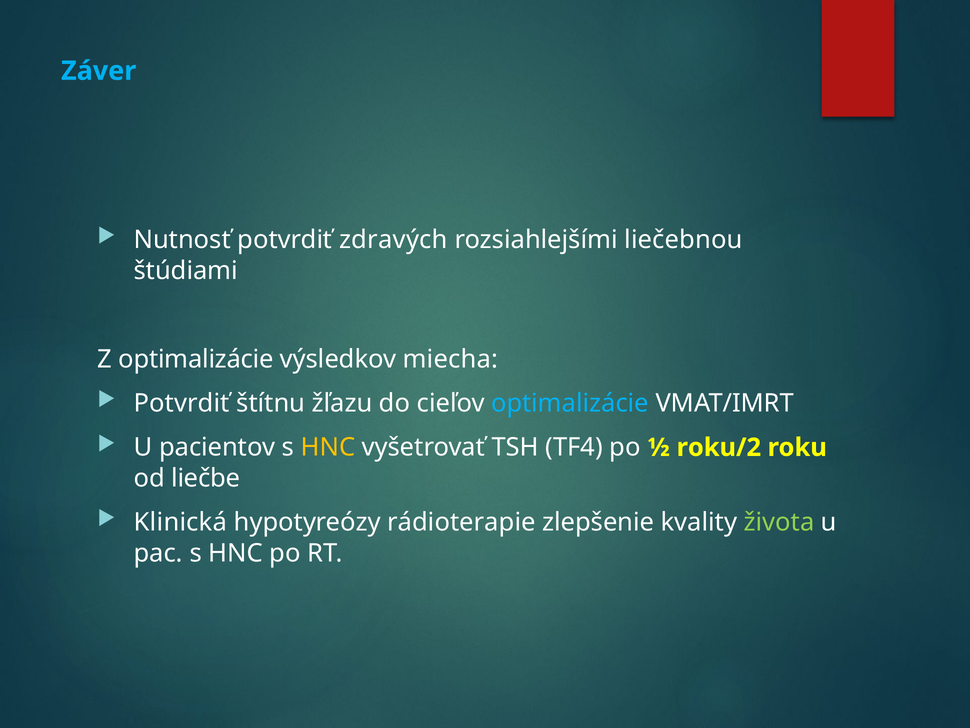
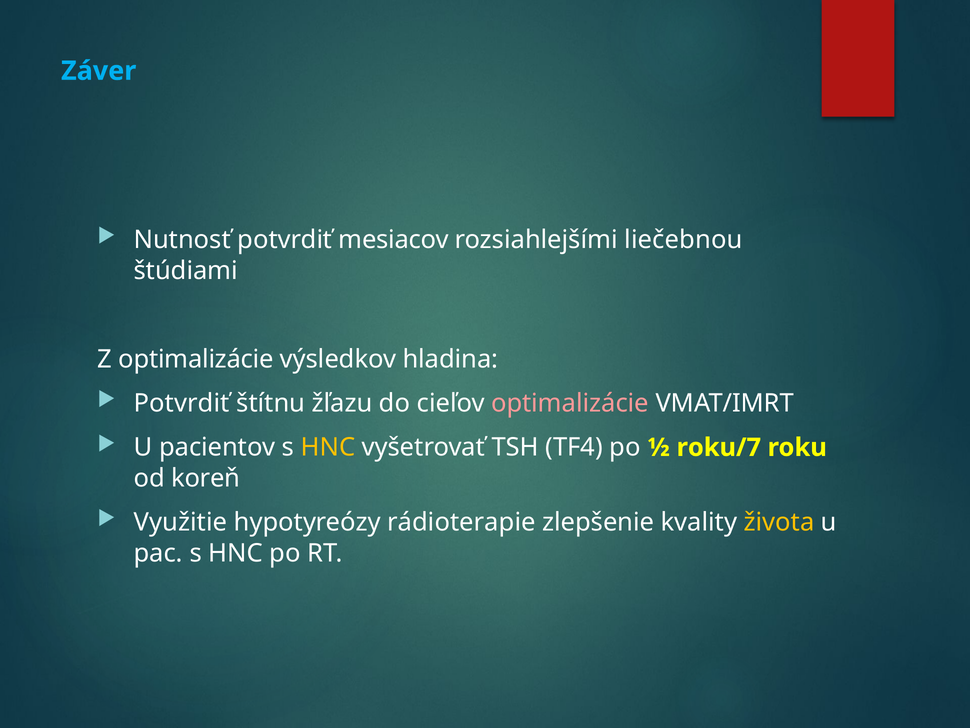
zdravých: zdravých -> mesiacov (394, 240)
miecha: miecha -> hladina (450, 359)
optimalizácie colour: light blue -> pink (570, 403)
roku/2: roku/2 -> roku/7 (719, 447)
liečbe: liečbe -> koreň (206, 478)
Klinická: Klinická -> Využitie (181, 522)
života colour: light green -> yellow (779, 522)
